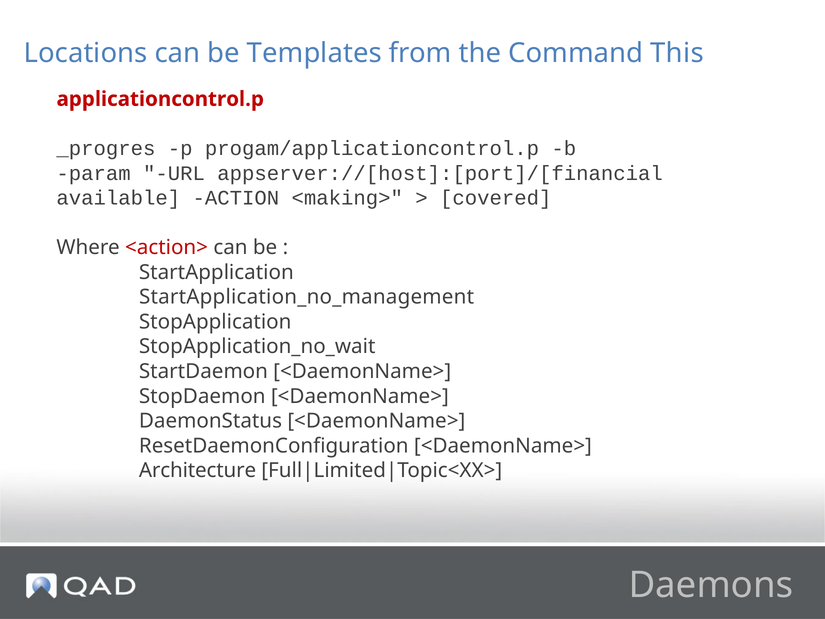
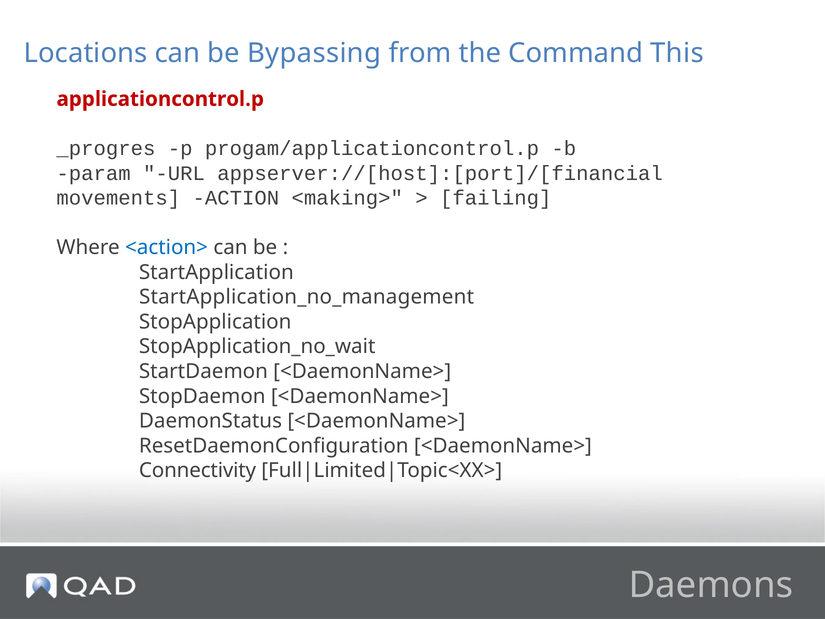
Templates: Templates -> Bypassing (314, 53)
available: available -> movements (118, 198)
covered: covered -> failing (496, 198)
<action> colour: red -> blue (167, 248)
Architecture: Architecture -> Connectivity (198, 470)
